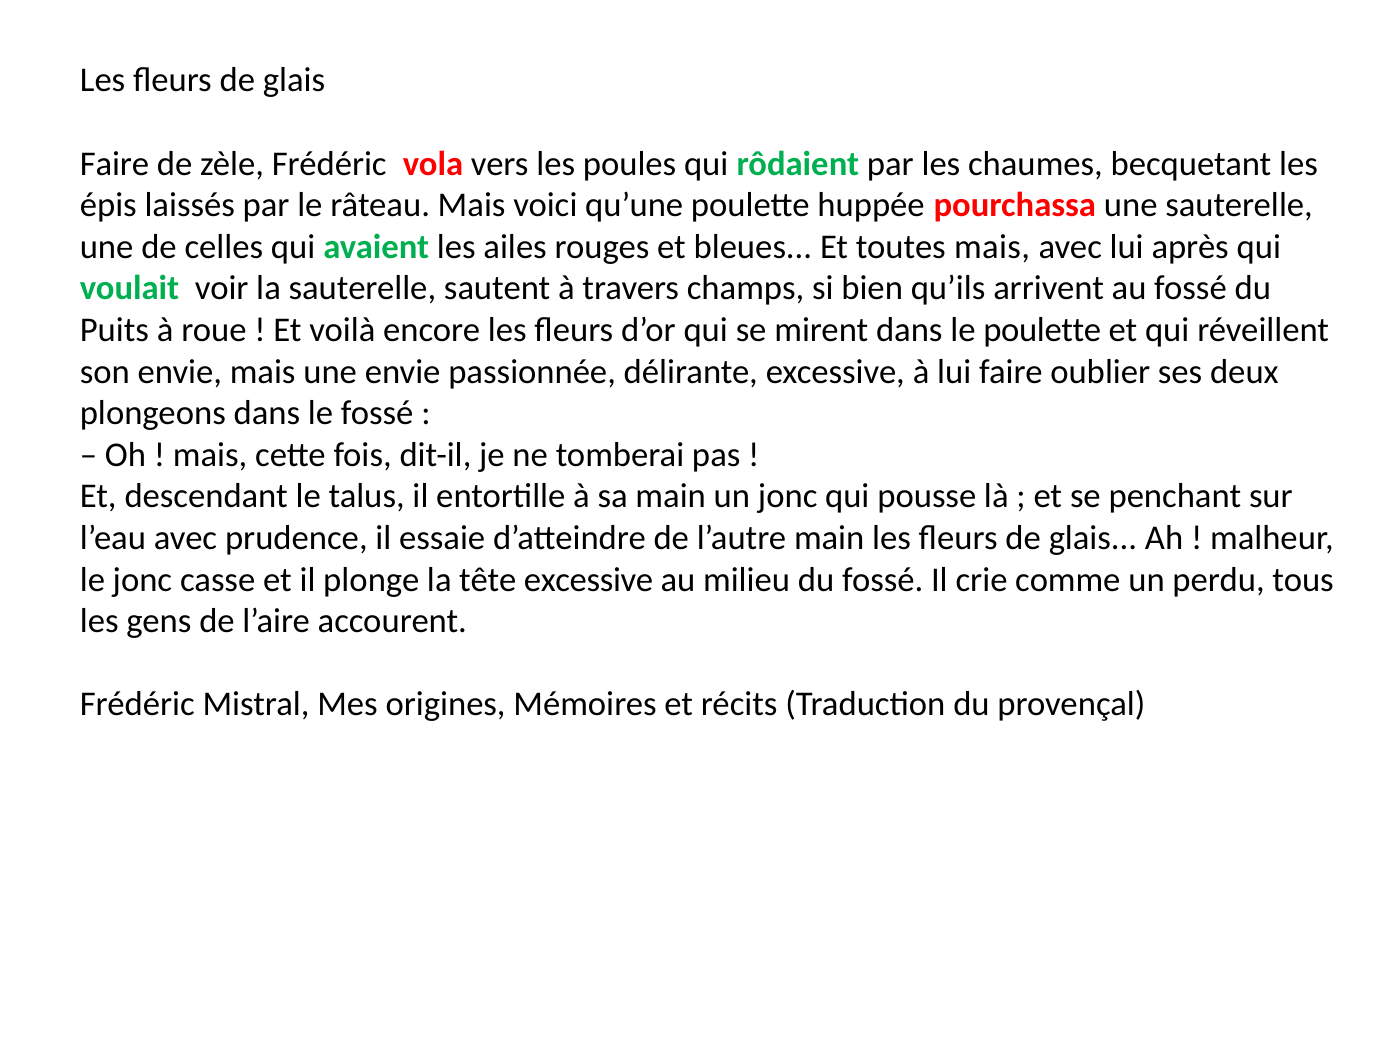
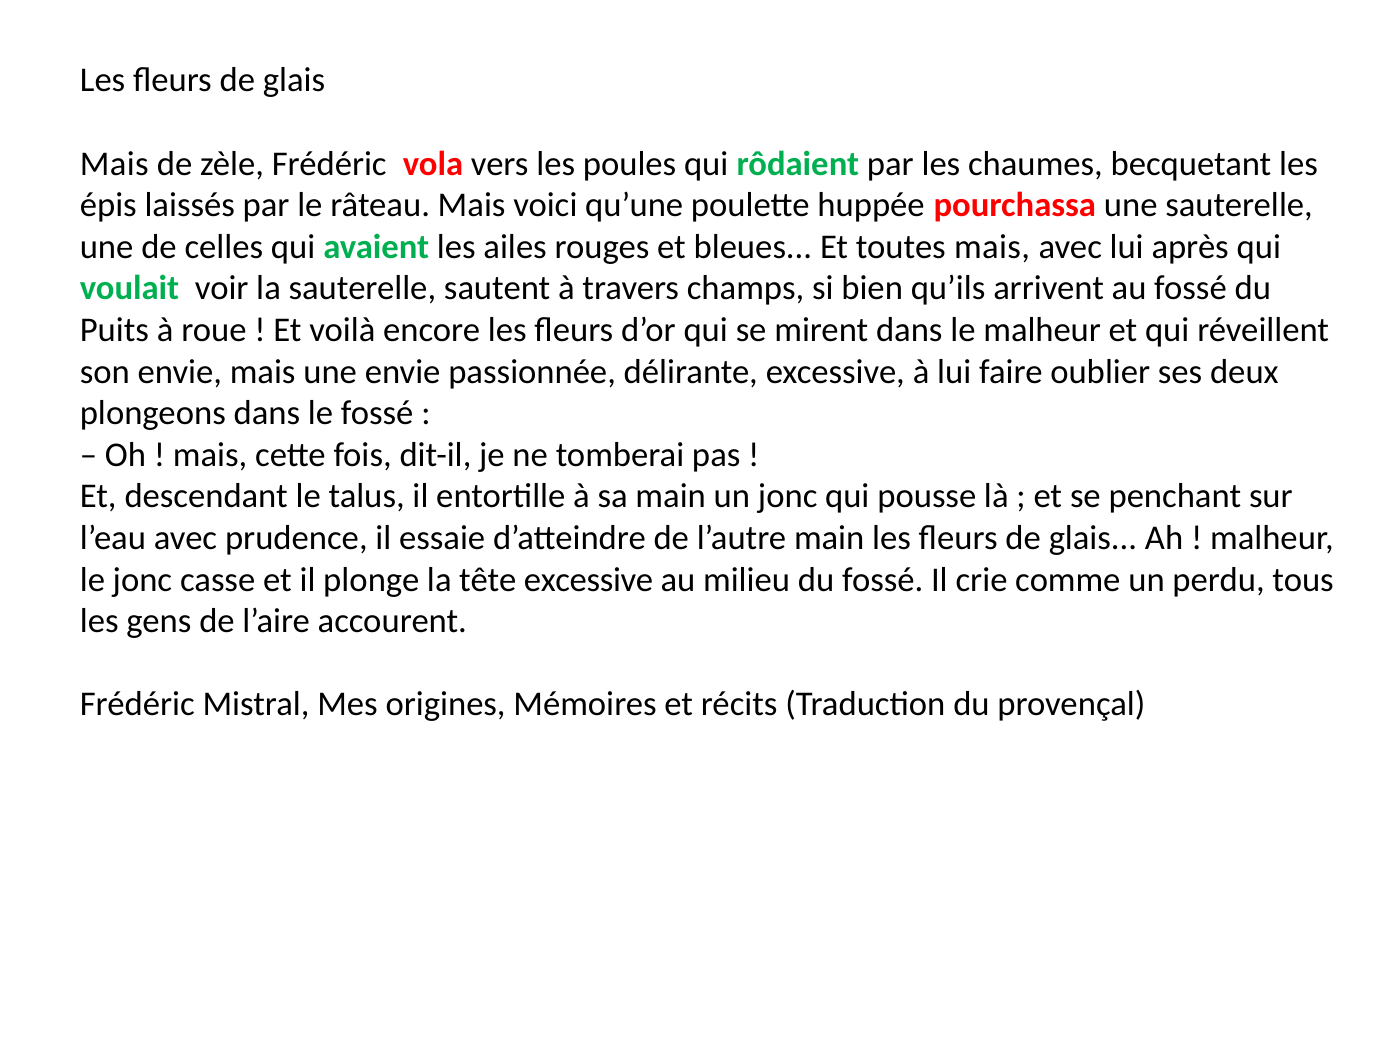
Faire: Faire -> Mais (114, 164)
le poulette: poulette -> malheur (1042, 330)
